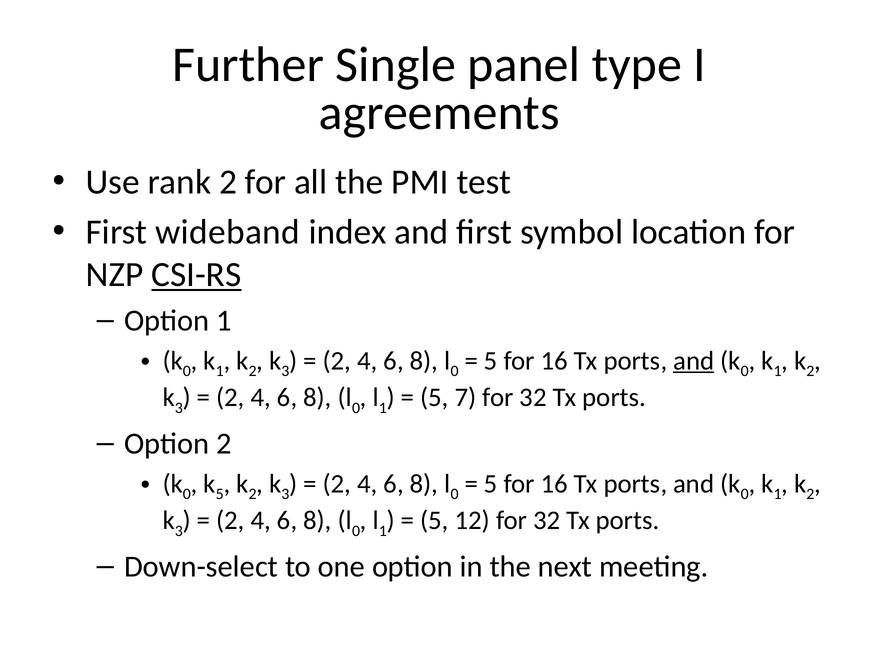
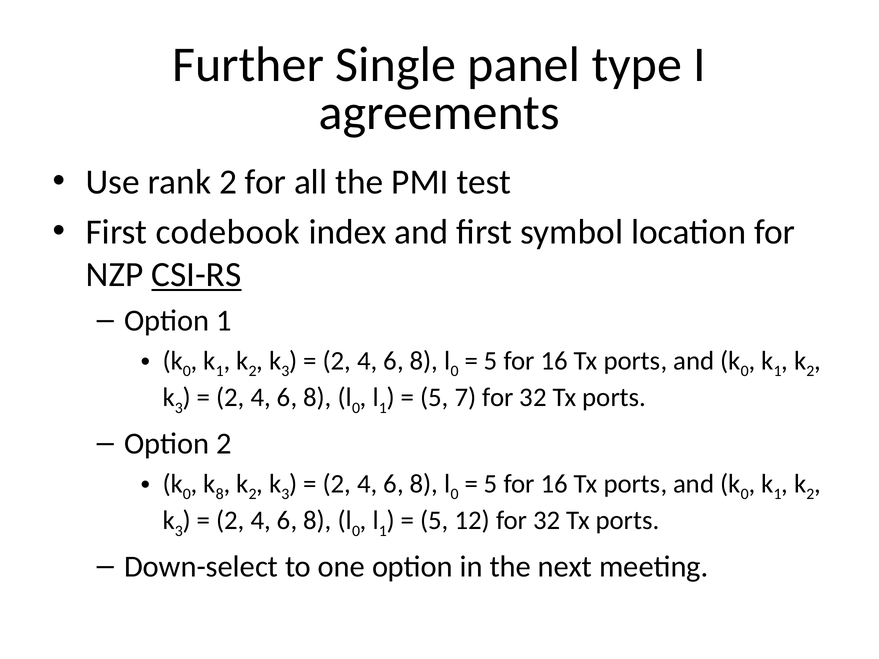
wideband: wideband -> codebook (228, 232)
and underline: present -> none (694, 361)
5: 5 -> 8 (220, 494)
